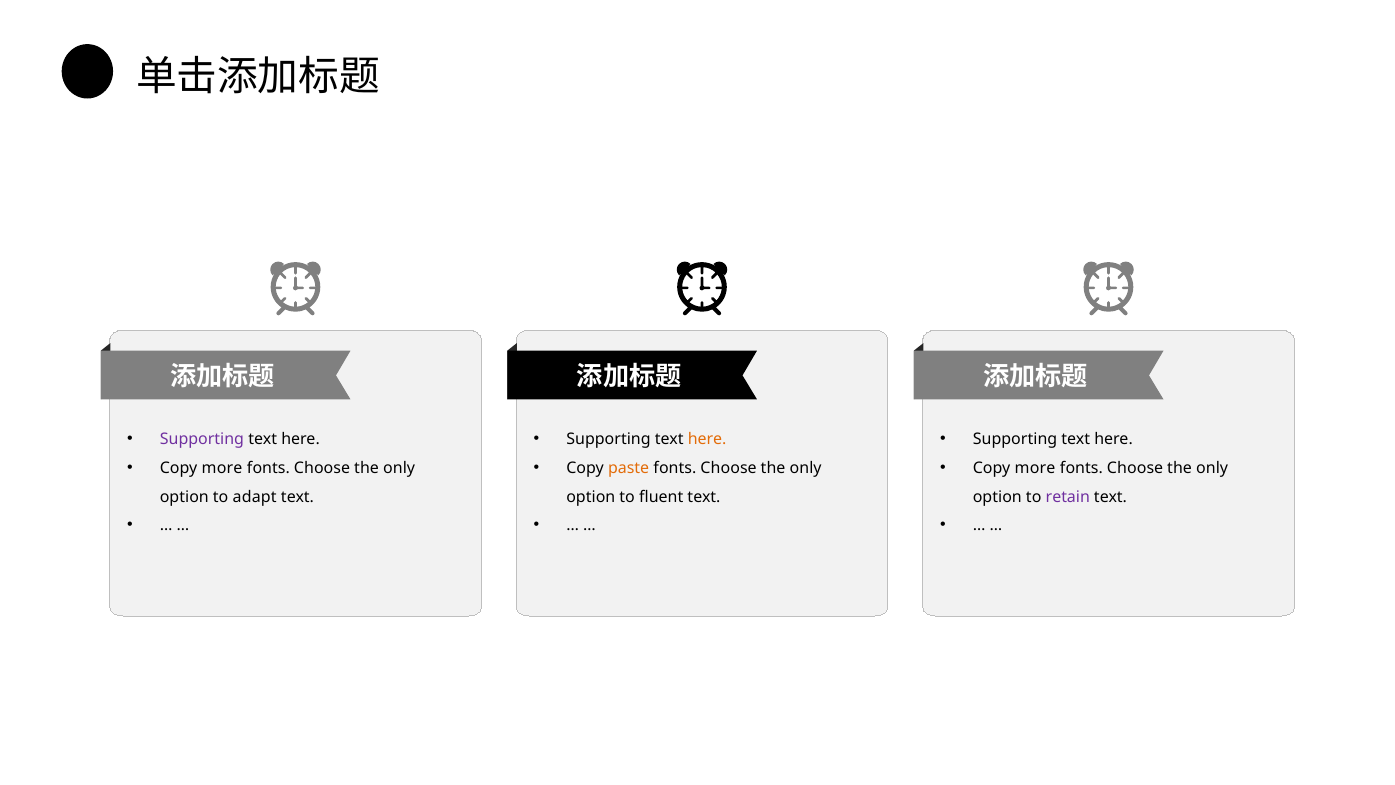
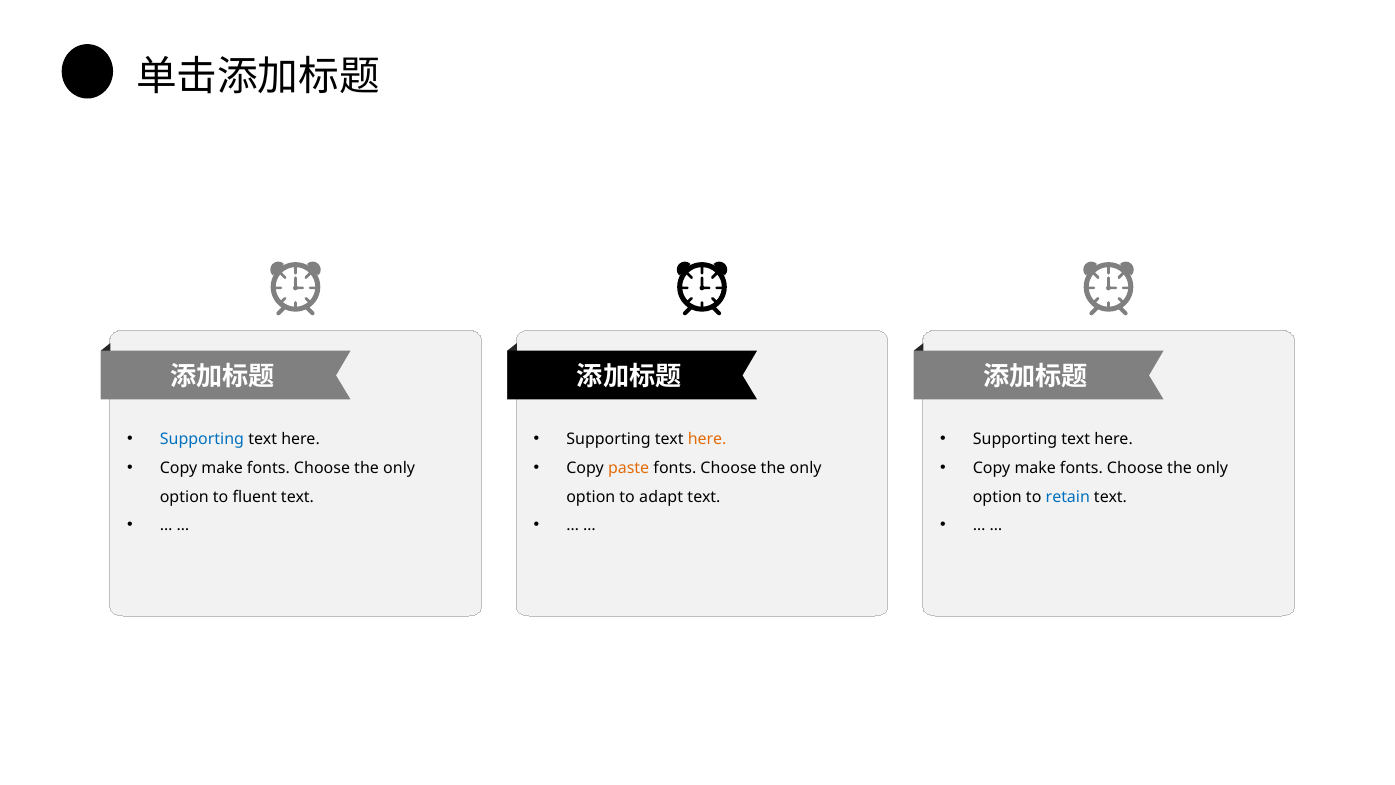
Supporting colour: purple -> blue (202, 439)
more: more -> make (222, 468)
more: more -> make (1035, 468)
adapt: adapt -> fluent (255, 497)
fluent: fluent -> adapt (661, 497)
retain colour: purple -> blue (1068, 497)
